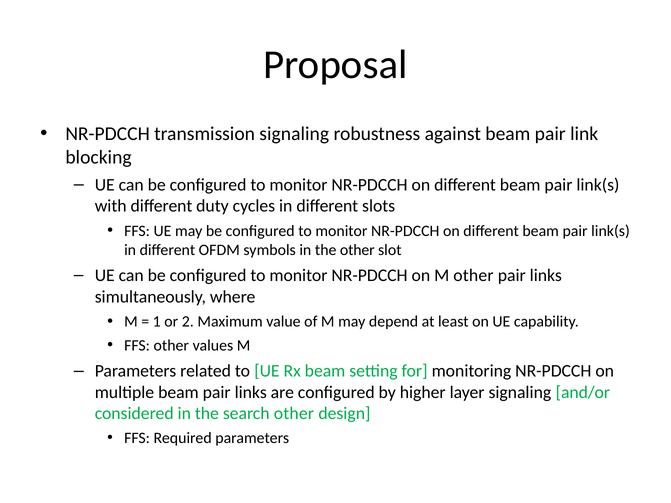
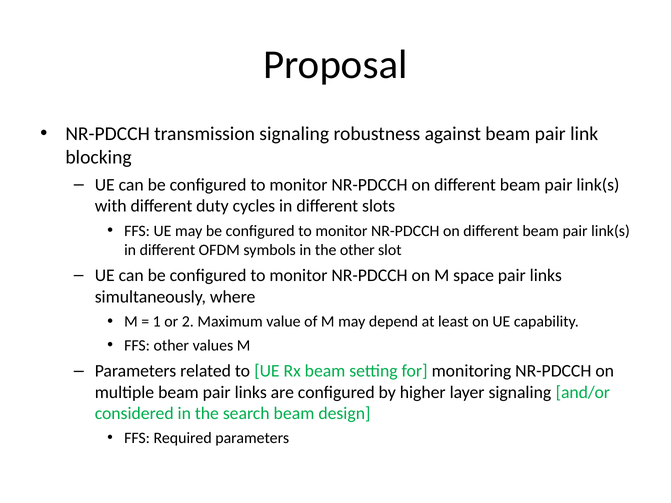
M other: other -> space (474, 276)
search other: other -> beam (294, 414)
